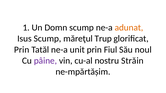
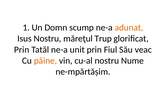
Isus Scump: Scump -> Nostru (48, 39)
noul: noul -> veac (143, 50)
pâine colour: purple -> orange (45, 61)
Străin: Străin -> Nume (132, 61)
